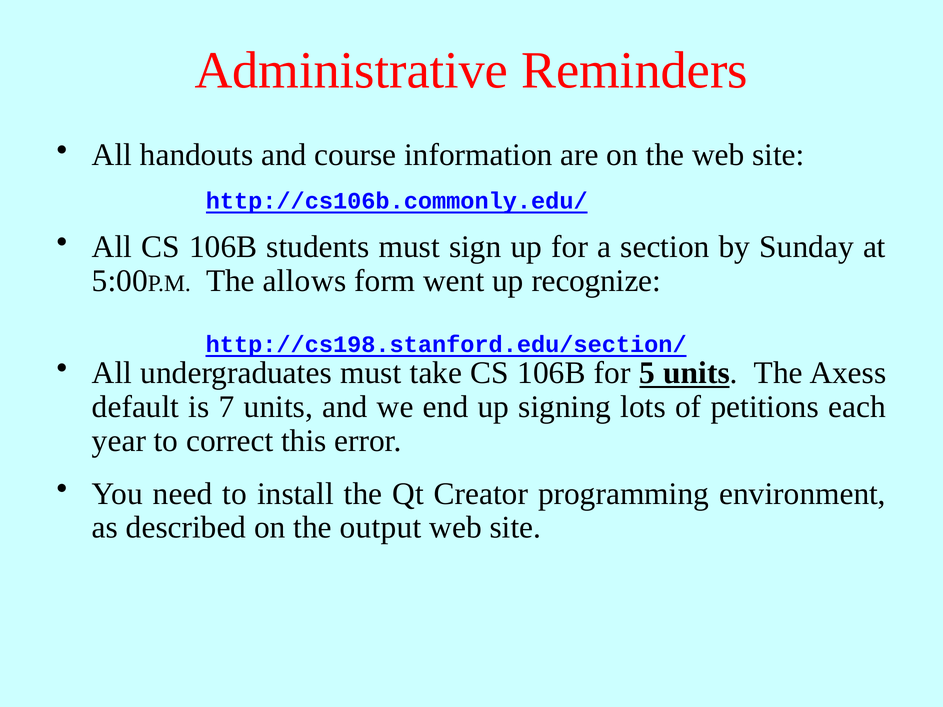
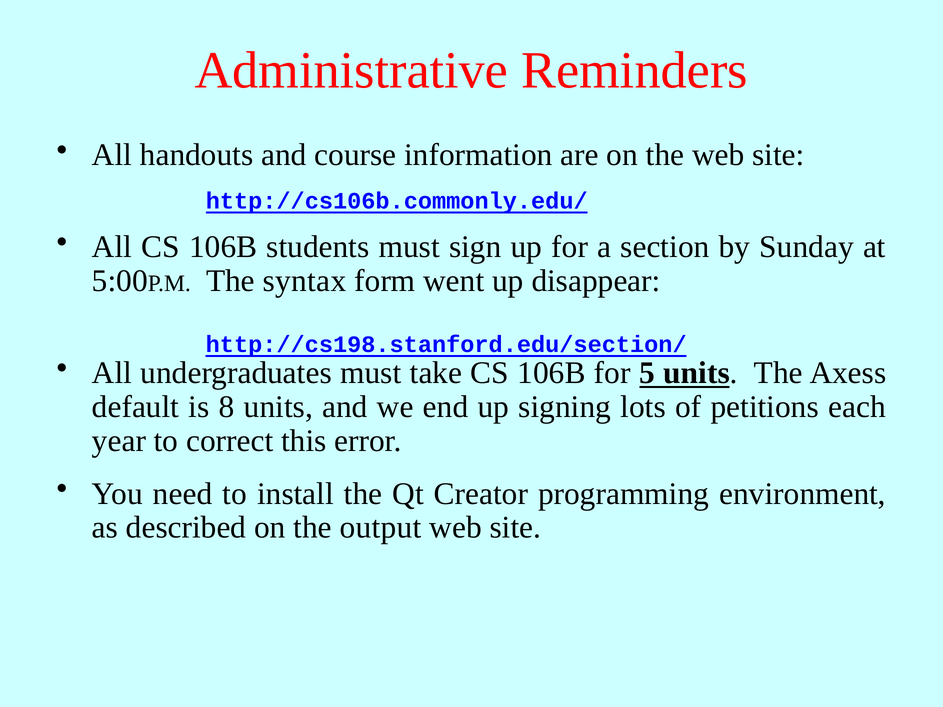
allows: allows -> syntax (305, 281)
recognize: recognize -> disappear (596, 281)
7: 7 -> 8 (227, 407)
